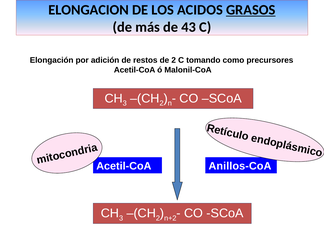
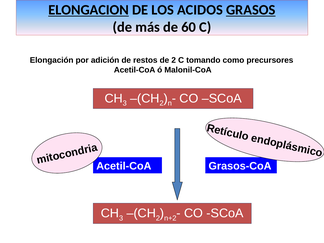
ELONGACION underline: none -> present (89, 10)
43: 43 -> 60 (189, 27)
Anillos-CoA: Anillos-CoA -> Grasos-CoA (240, 166)
